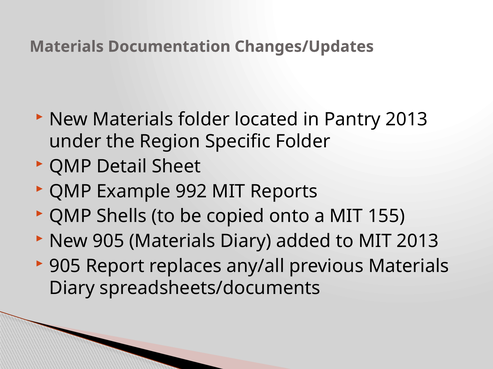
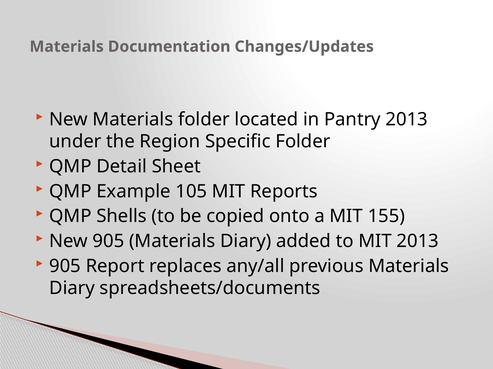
992: 992 -> 105 (191, 192)
